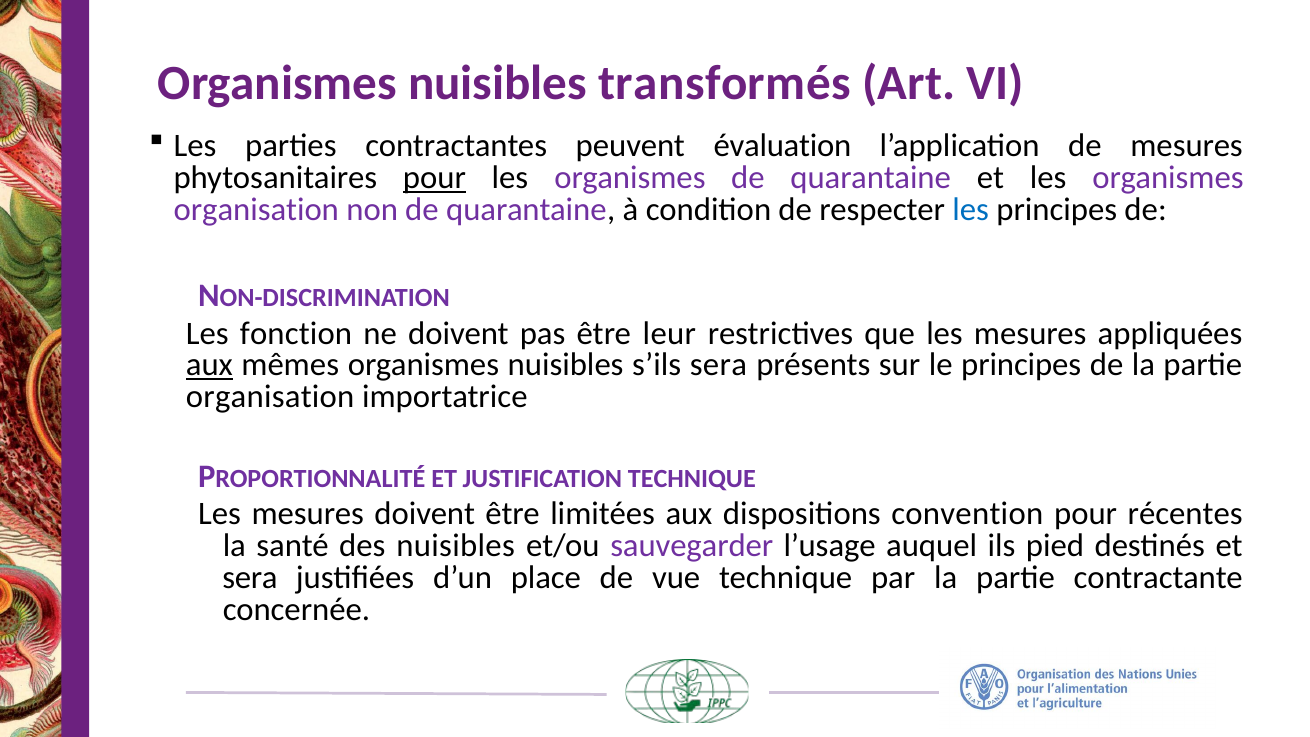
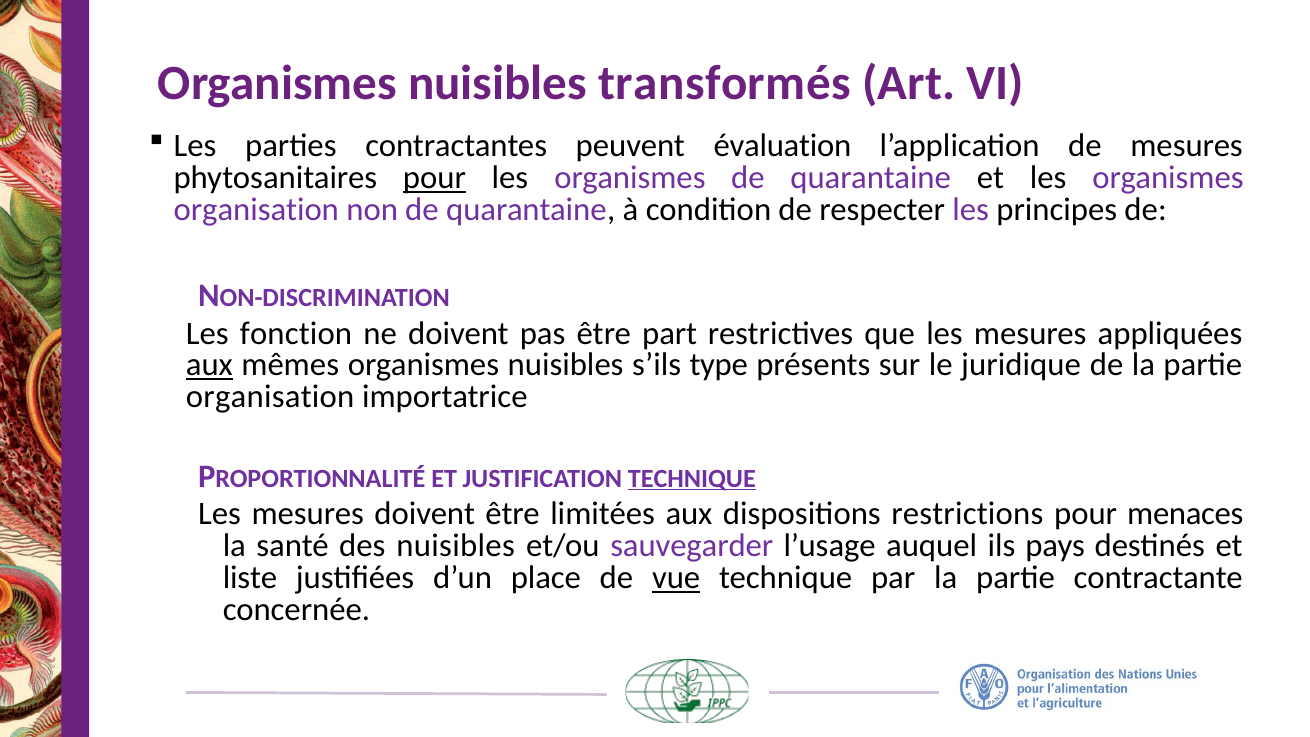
les colour: blue -> purple (971, 210)
leur: leur -> part (670, 333)
s’ils sera: sera -> type (719, 365)
le principes: principes -> juridique (1021, 365)
TECHNIQUE underline: none -> present (692, 478)
convention: convention -> restrictions (967, 514)
récentes: récentes -> menaces (1185, 514)
pied: pied -> pays (1055, 546)
sera: sera -> liste (250, 578)
vue underline: none -> present (676, 578)
